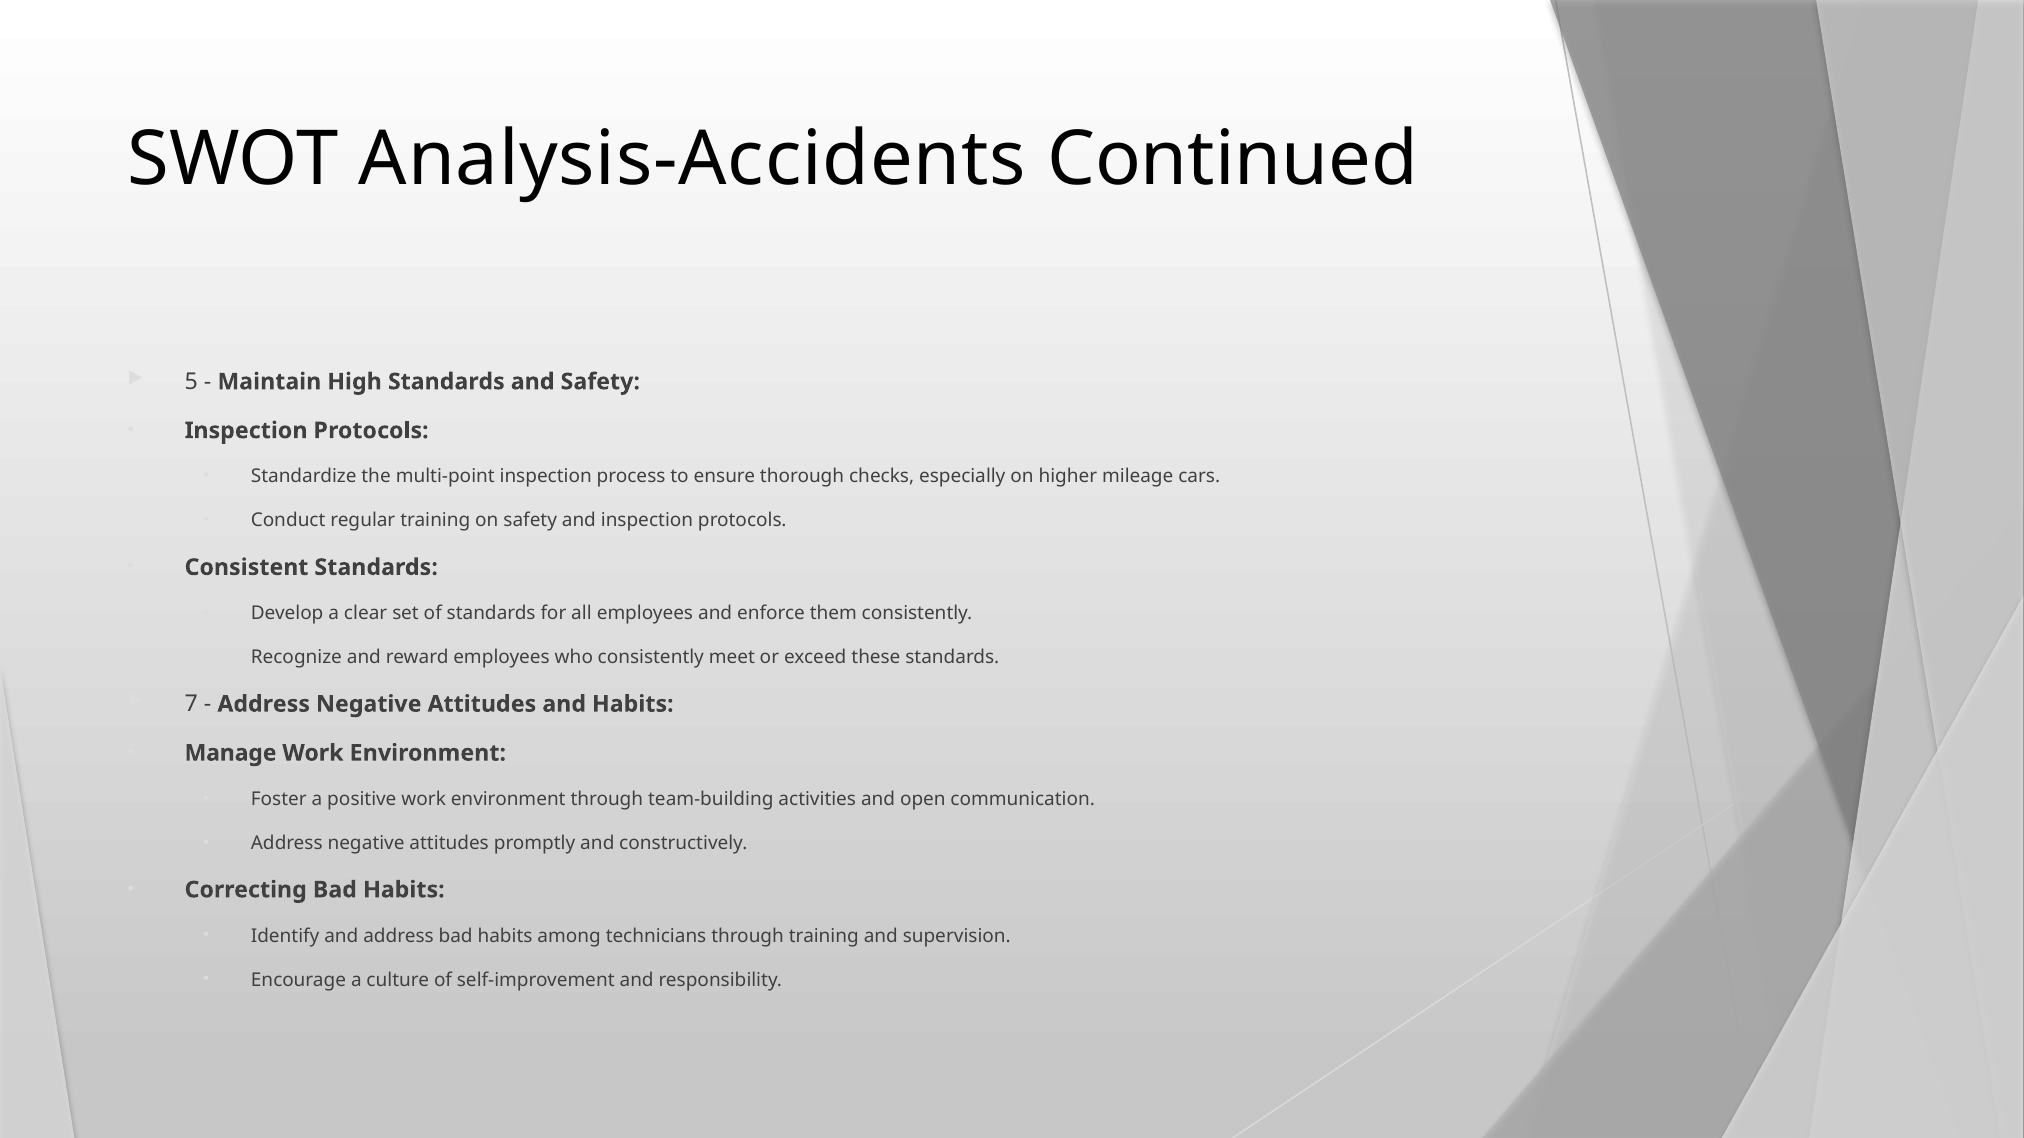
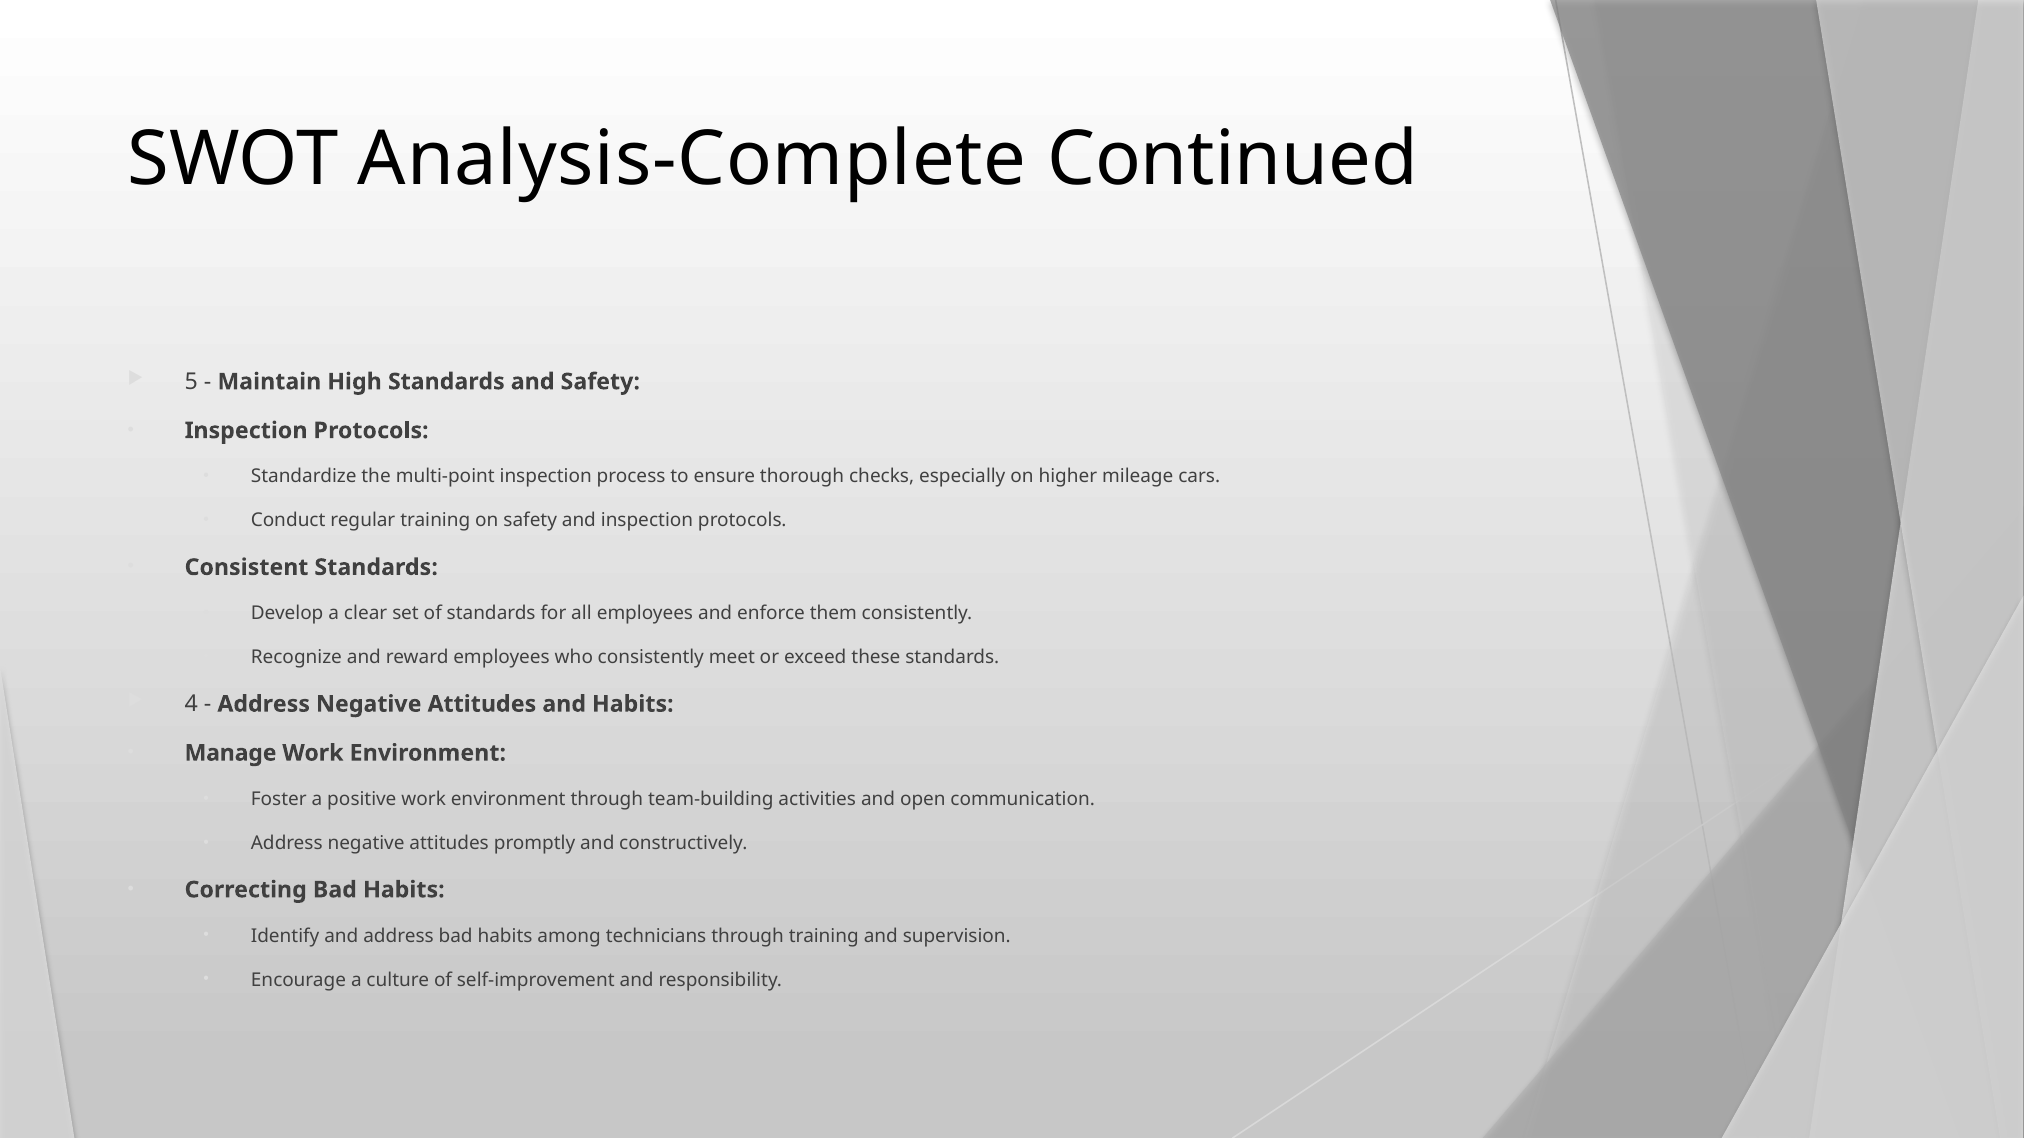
Analysis-Accidents: Analysis-Accidents -> Analysis-Complete (692, 160)
7: 7 -> 4 (191, 704)
